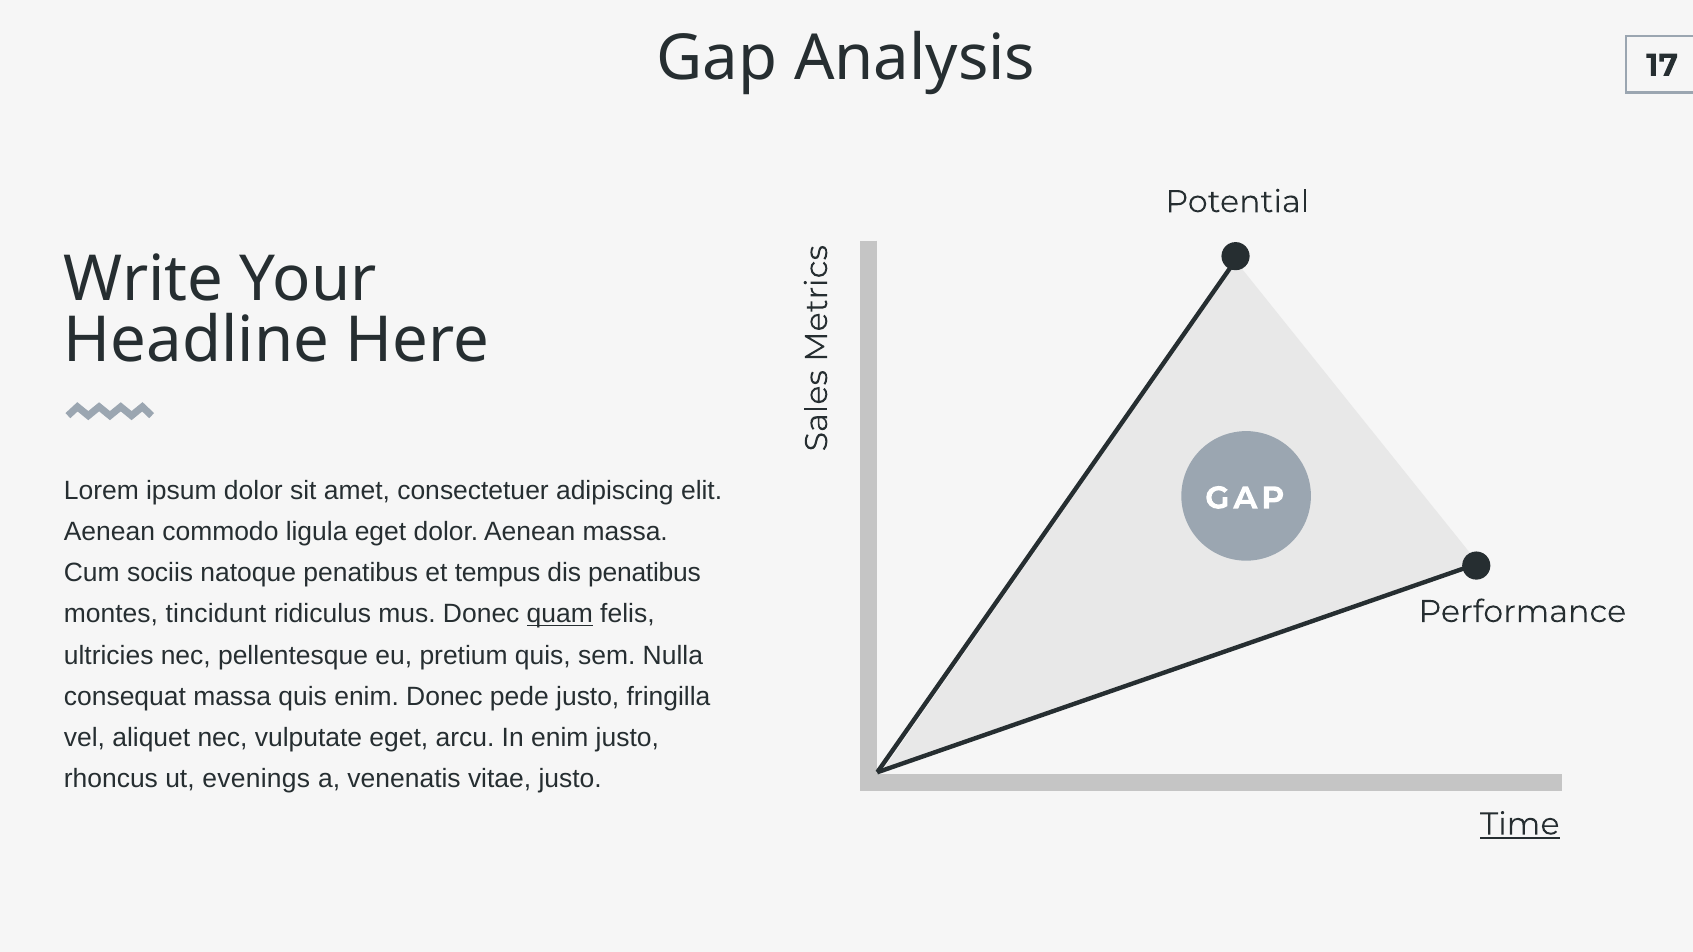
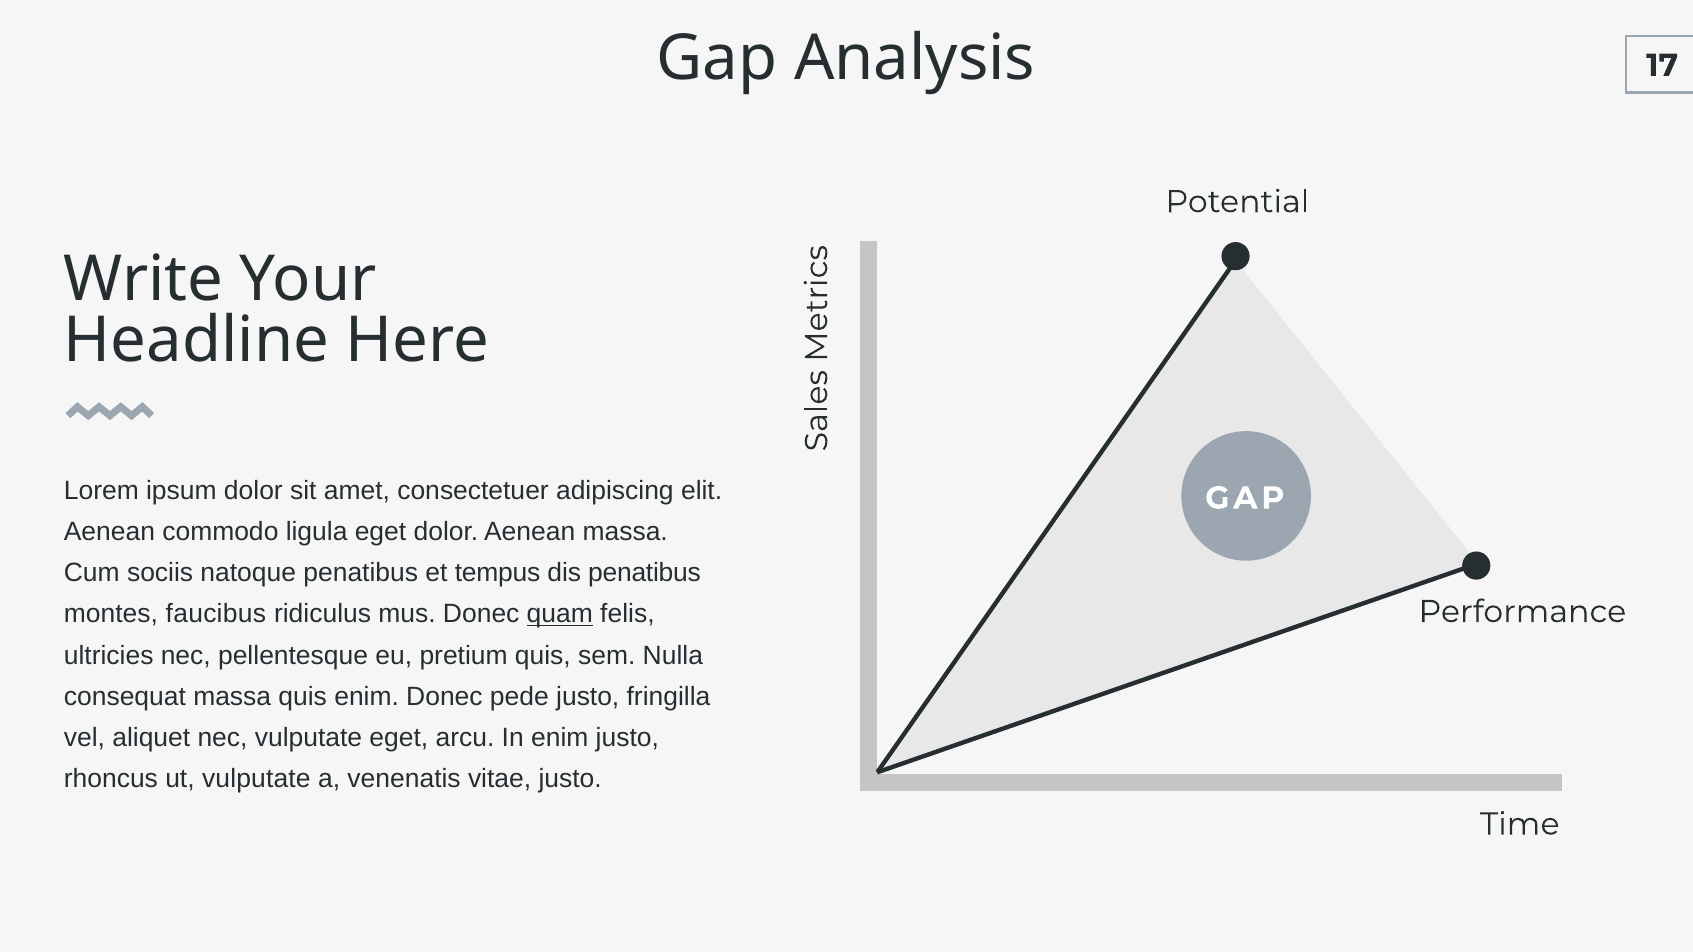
tincidunt: tincidunt -> faucibus (216, 614)
ut evenings: evenings -> vulputate (256, 779)
Time underline: present -> none (1520, 824)
